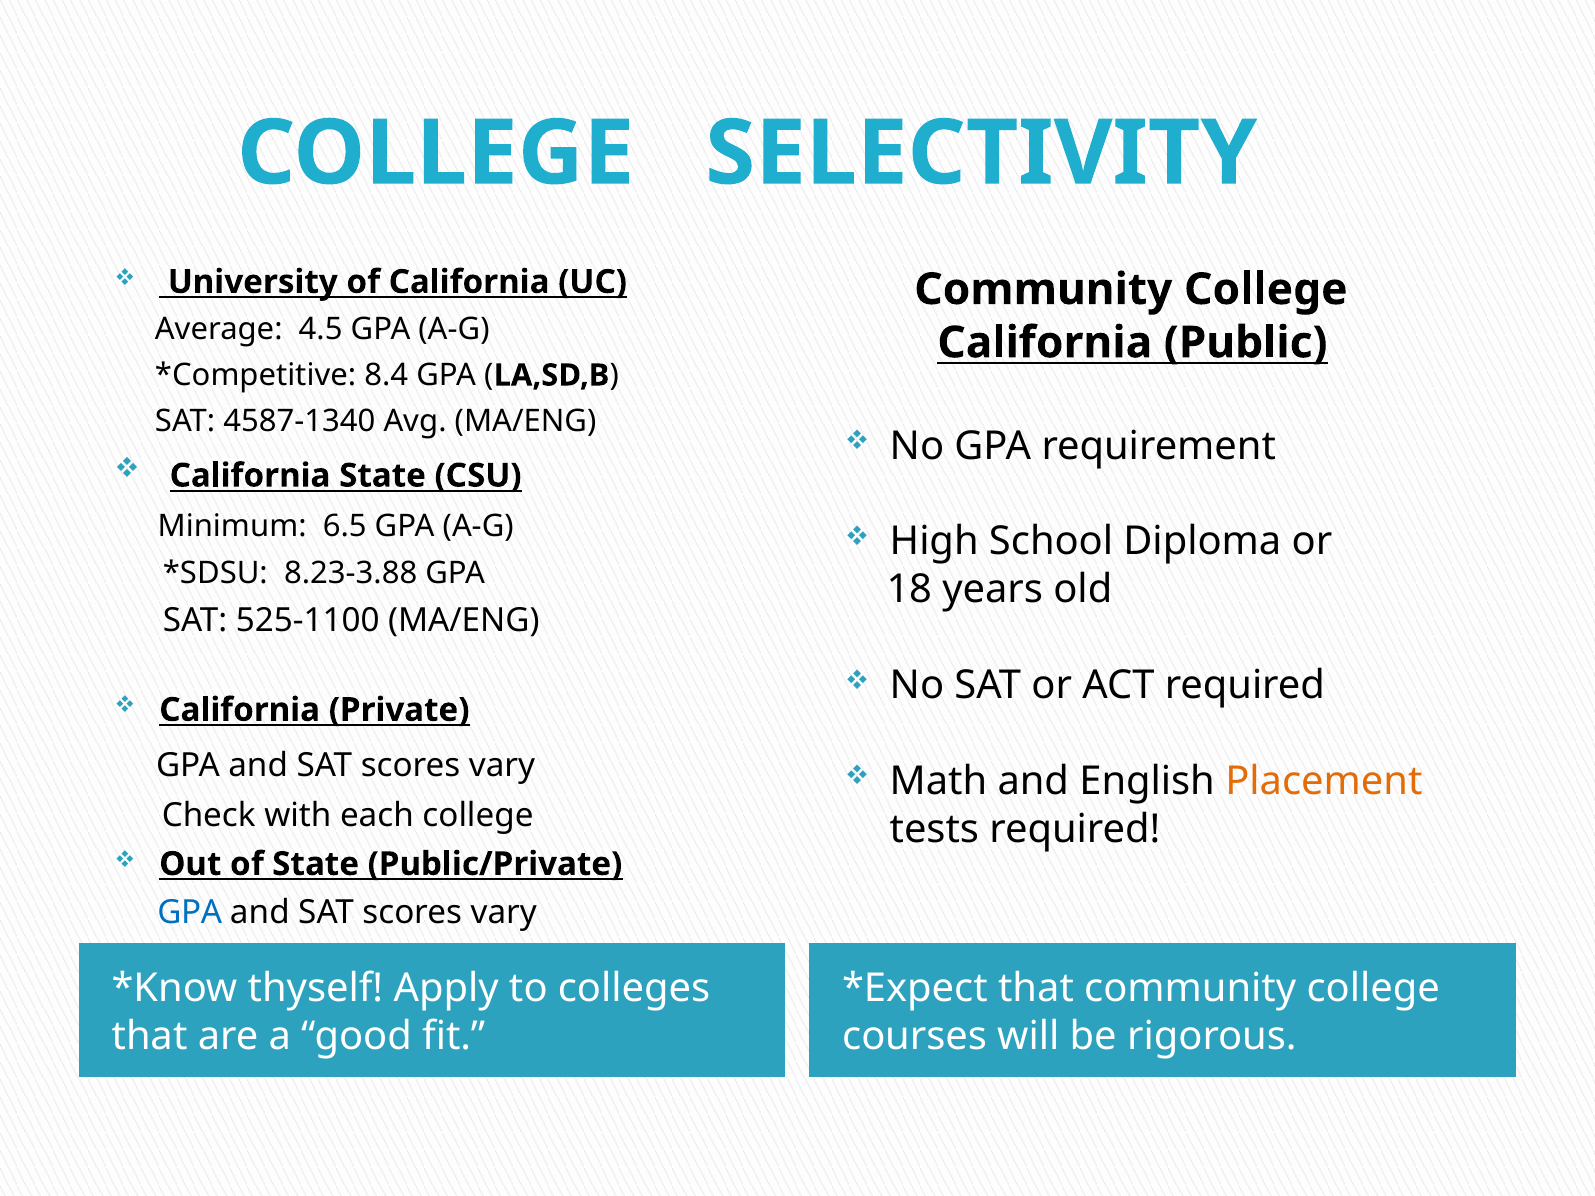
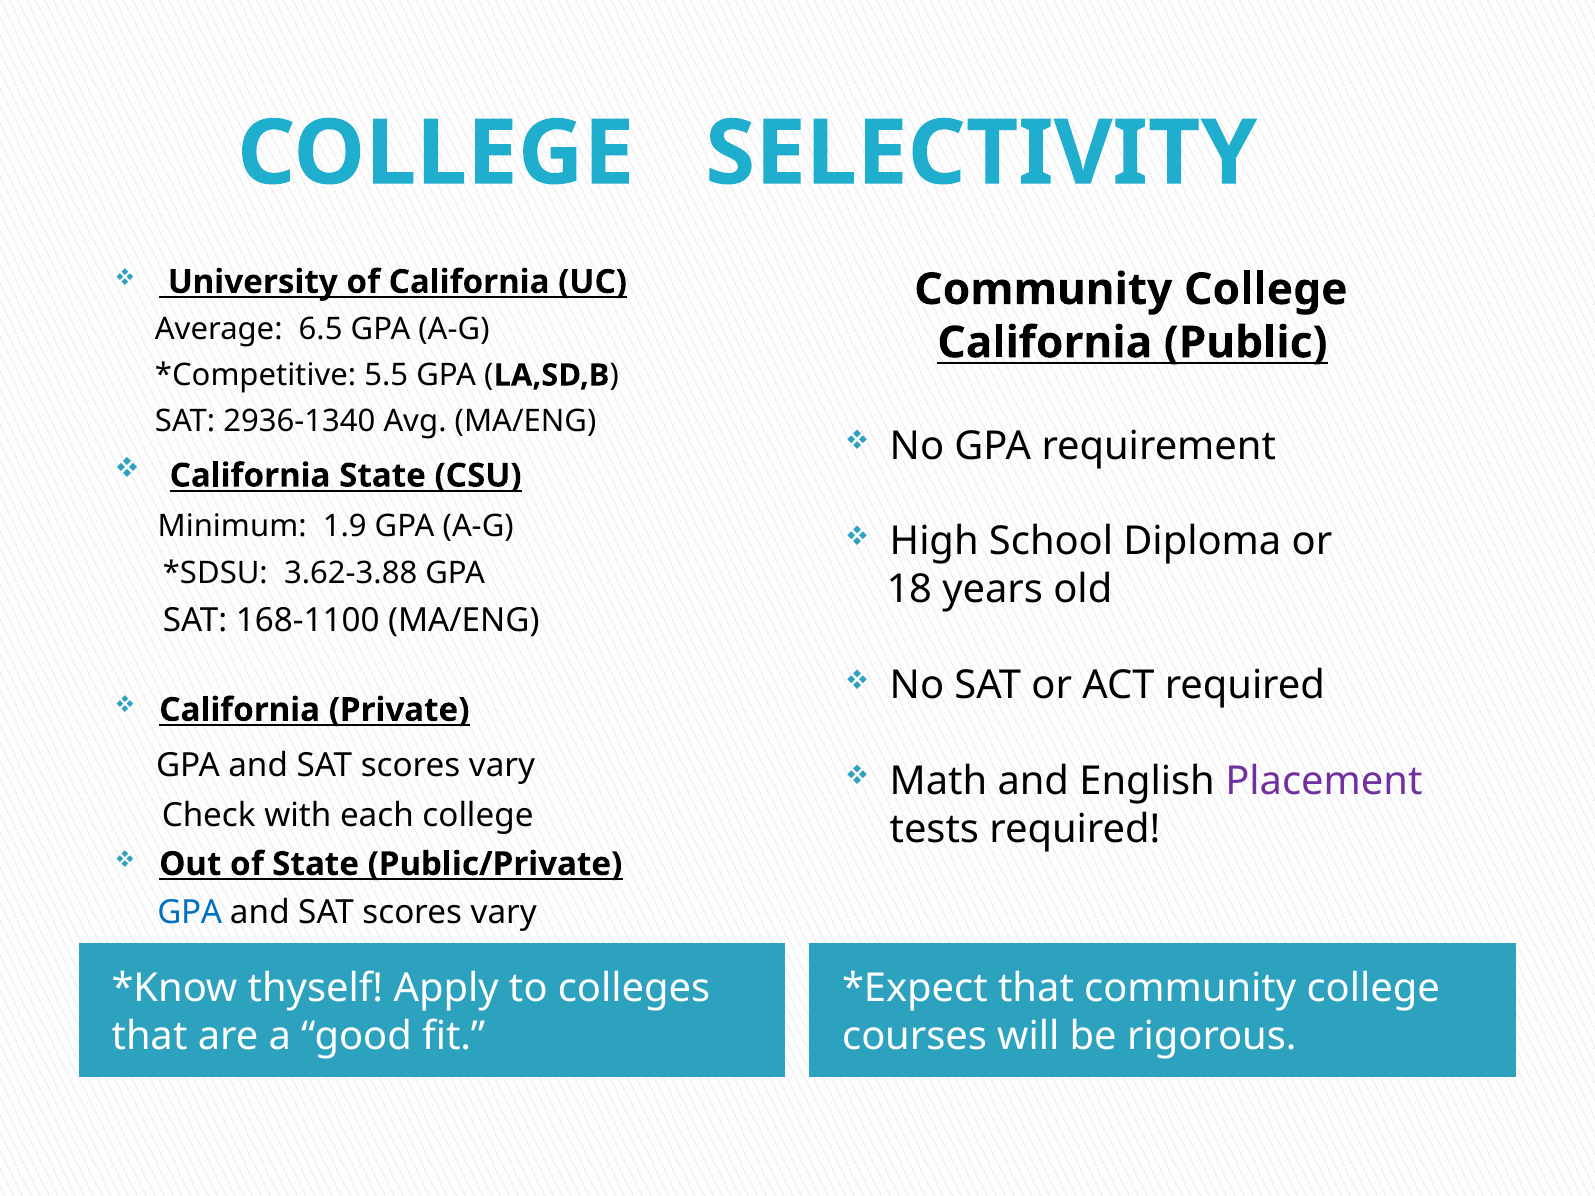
4.5: 4.5 -> 6.5 (321, 329)
8.4: 8.4 -> 5.5 (386, 375)
4587-1340: 4587-1340 -> 2936-1340 (299, 421)
6.5: 6.5 -> 1.9 (345, 526)
8.23-3.88: 8.23-3.88 -> 3.62-3.88 (351, 573)
525-1100: 525-1100 -> 168-1100 (308, 621)
Placement colour: orange -> purple (1324, 781)
